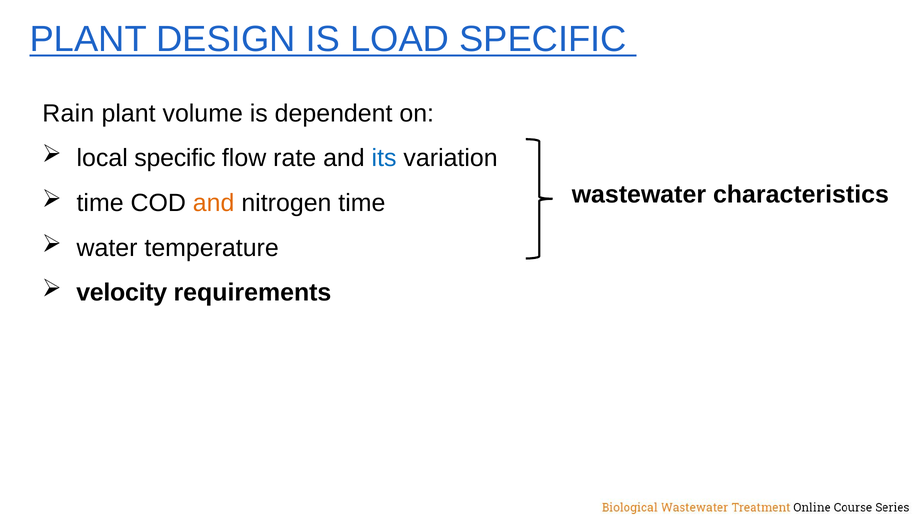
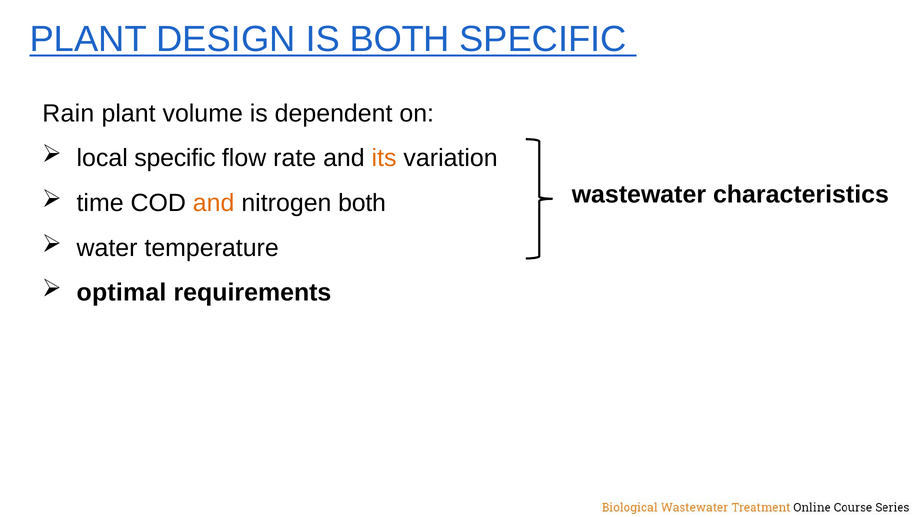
IS LOAD: LOAD -> BOTH (400, 39)
its colour: blue -> orange (384, 158)
nitrogen time: time -> both (362, 203)
velocity: velocity -> optimal (121, 293)
